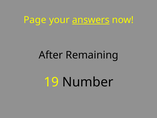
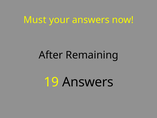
Page: Page -> Must (35, 20)
answers underline: present -> none (91, 20)
19 Number: Number -> Answers (88, 82)
